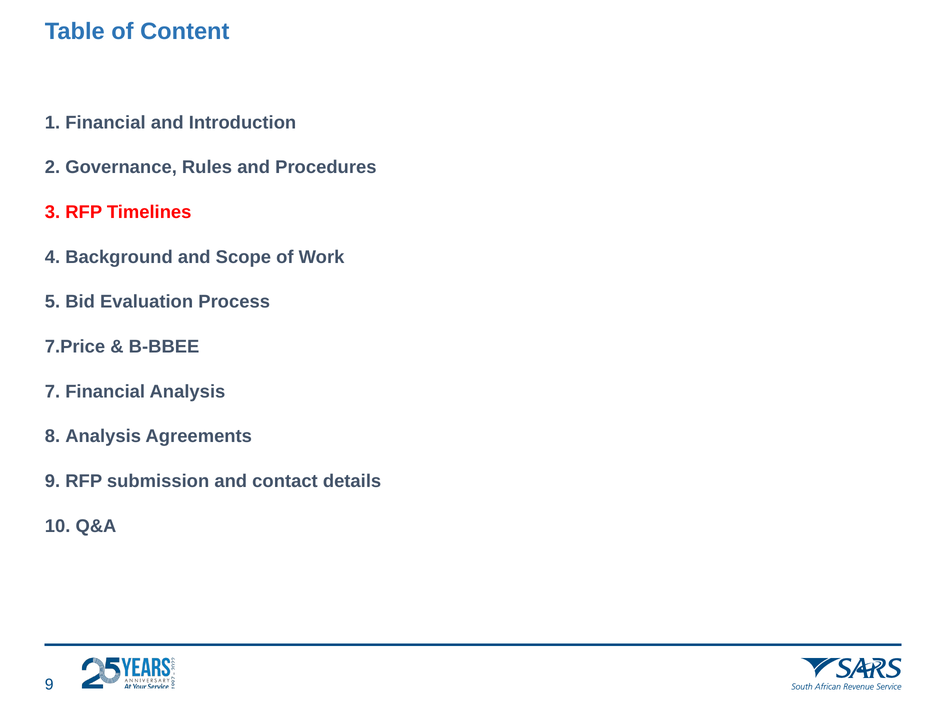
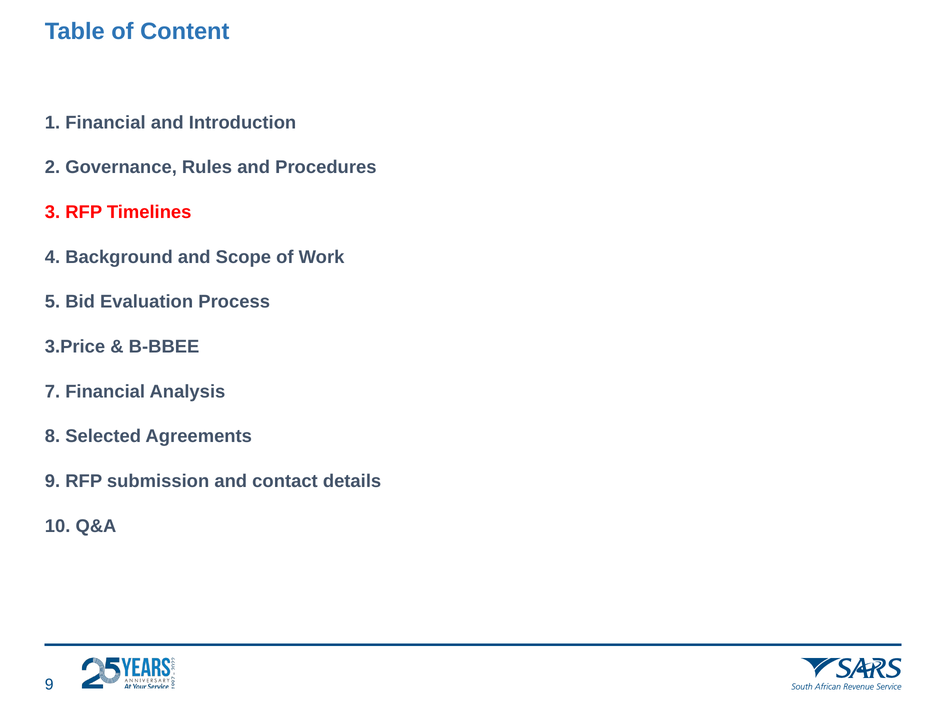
7.Price: 7.Price -> 3.Price (75, 347)
8 Analysis: Analysis -> Selected (103, 437)
